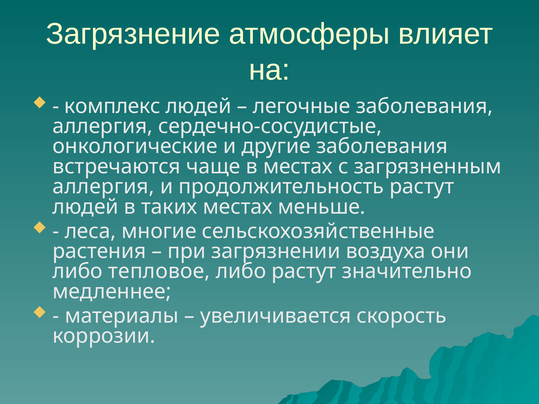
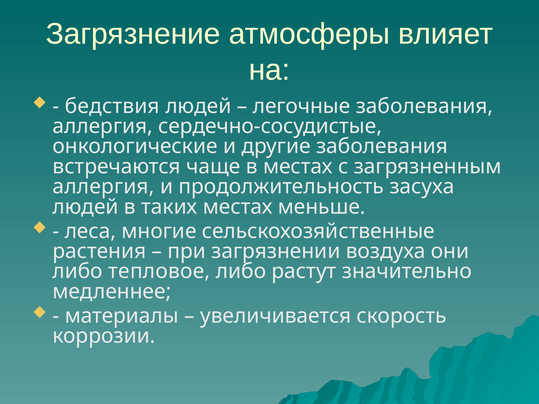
комплекс: комплекс -> бедствия (112, 106)
продолжительность растут: растут -> засуха (422, 187)
